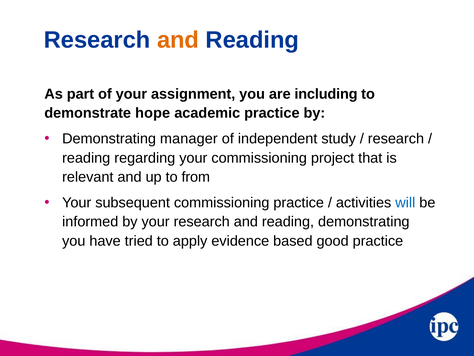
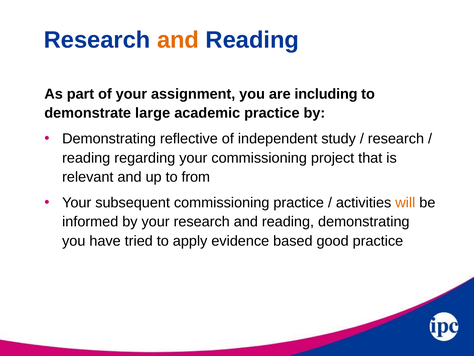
hope: hope -> large (153, 113)
manager: manager -> reflective (189, 139)
will colour: blue -> orange (405, 202)
